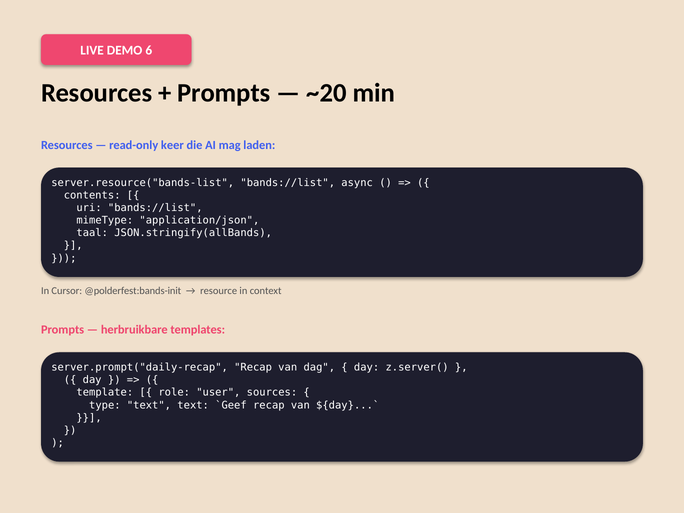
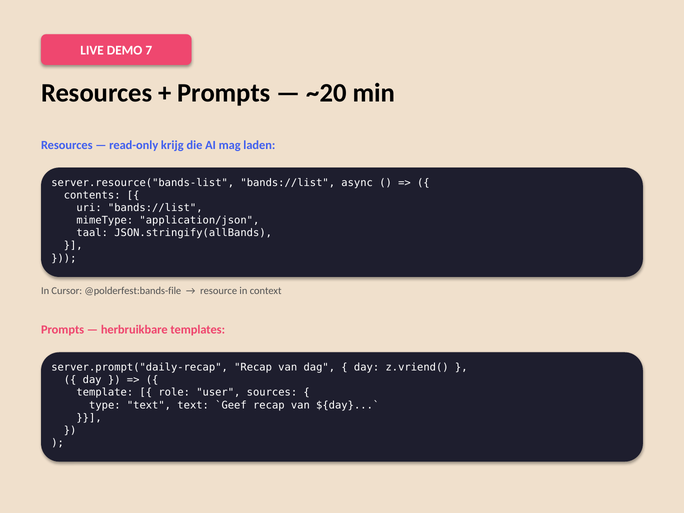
6: 6 -> 7 (149, 50)
keer: keer -> krijg (172, 145)
@polderfest:bands-init: @polderfest:bands-init -> @polderfest:bands-file (133, 291)
z.server(: z.server( -> z.vriend( (417, 367)
